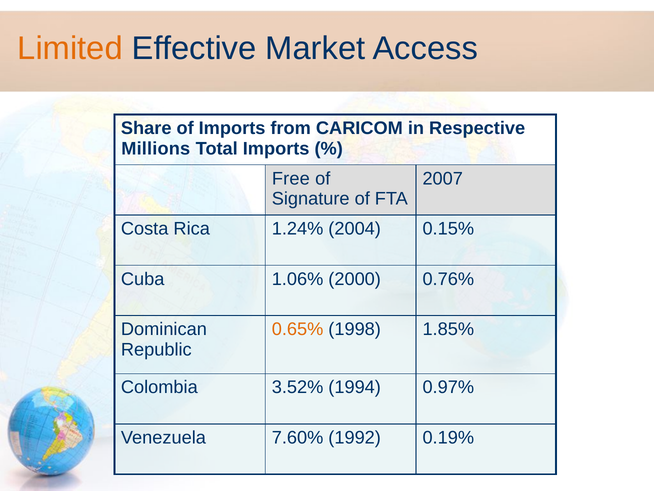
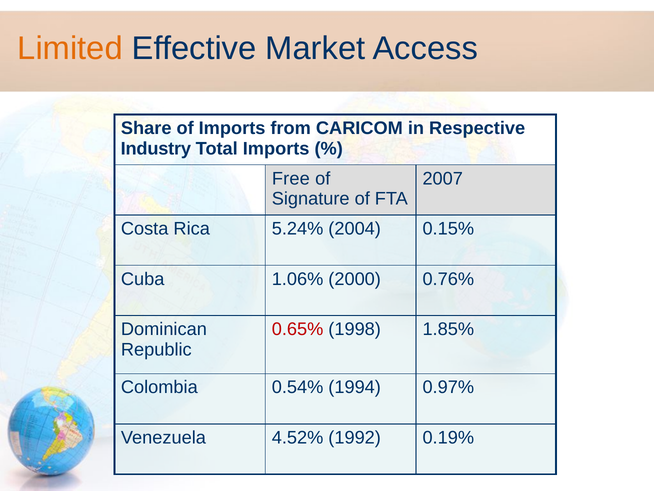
Millions: Millions -> Industry (156, 148)
1.24%: 1.24% -> 5.24% (298, 229)
0.65% colour: orange -> red (298, 329)
3.52%: 3.52% -> 0.54% (298, 387)
7.60%: 7.60% -> 4.52% (298, 437)
